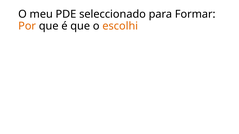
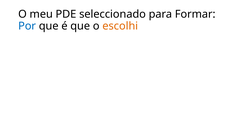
Por colour: orange -> blue (27, 26)
